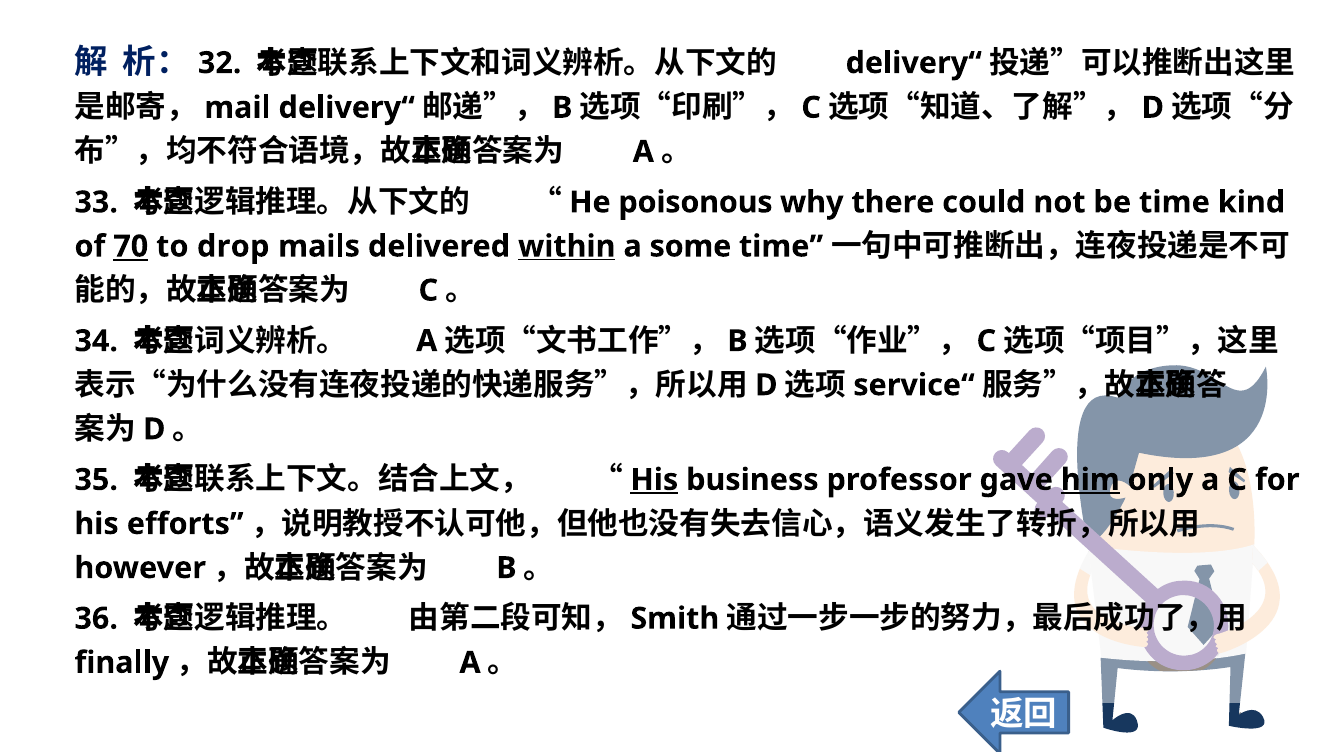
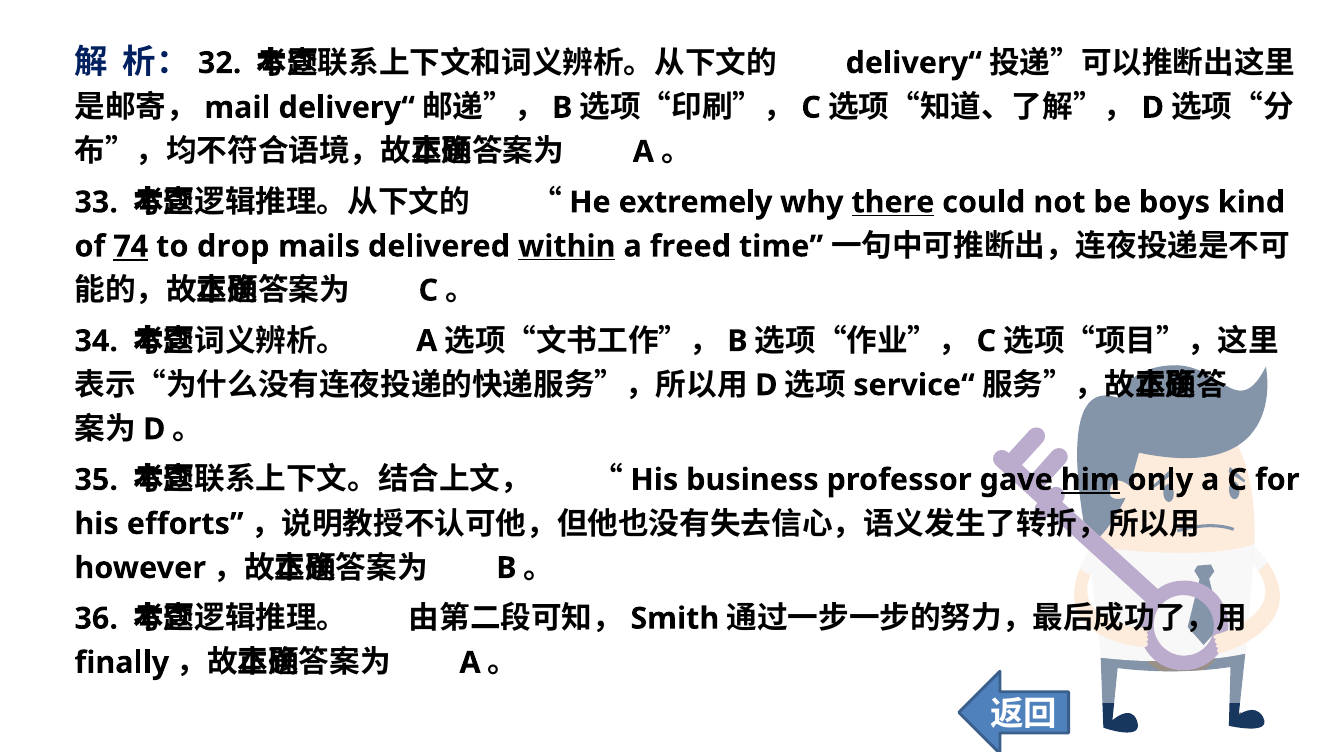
poisonous: poisonous -> extremely (696, 202)
there underline: none -> present (893, 202)
be time: time -> boys (1175, 202)
70: 70 -> 74 (131, 247)
some: some -> freed (690, 247)
His underline: present -> none (654, 480)
